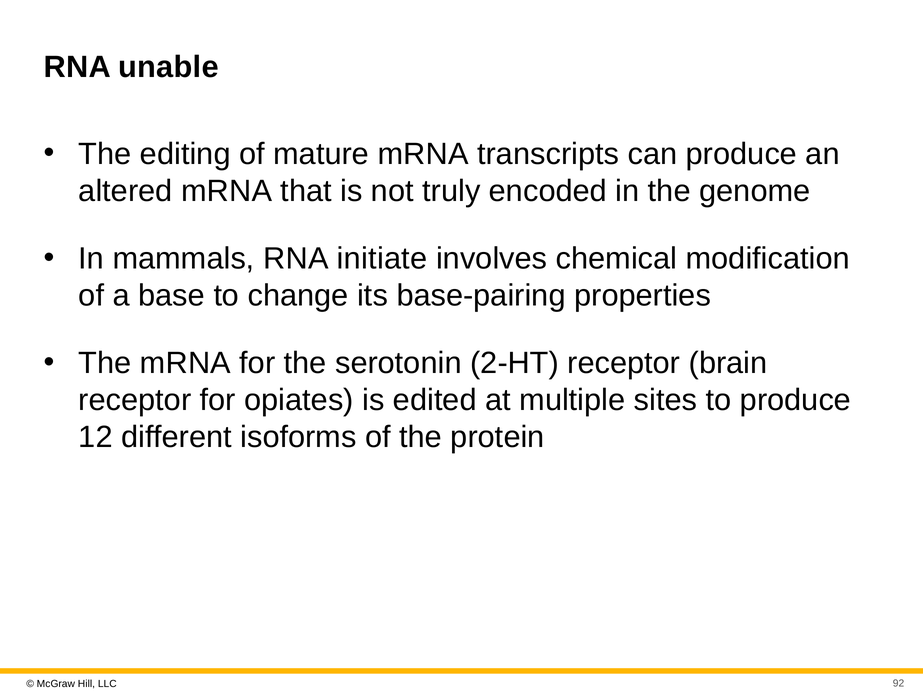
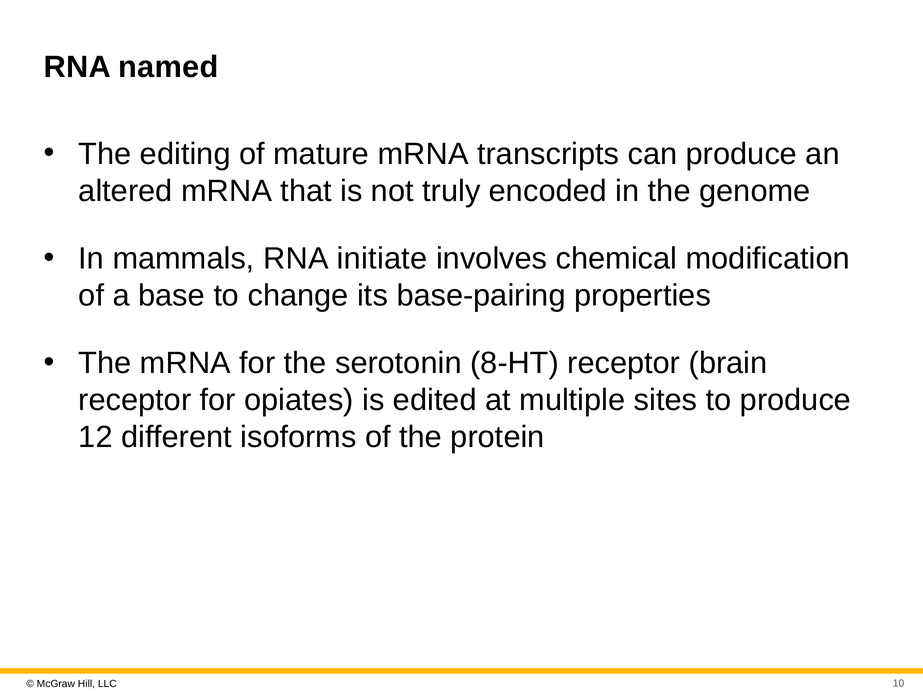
unable: unable -> named (169, 67)
2-HT: 2-HT -> 8-HT (515, 363)
92: 92 -> 10 (899, 684)
